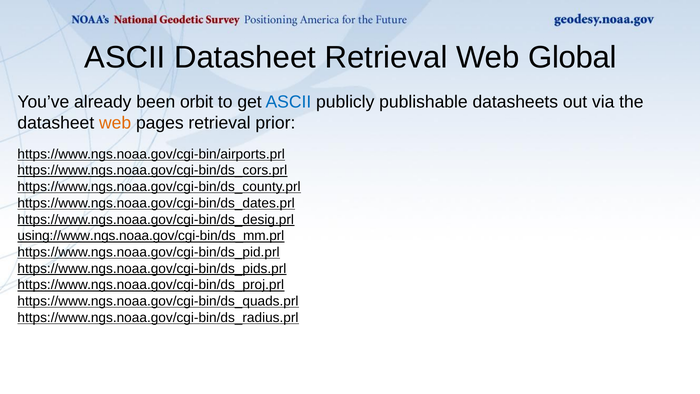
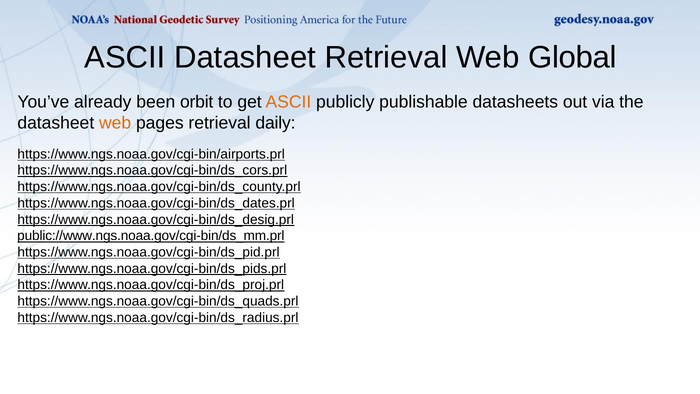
ASCII colour: blue -> orange (288, 102)
prior: prior -> daily (275, 123)
using://www.ngs.noaa.gov/cgi-bin/ds_mm.prl: using://www.ngs.noaa.gov/cgi-bin/ds_mm.prl -> public://www.ngs.noaa.gov/cgi-bin/ds_mm.prl (151, 236)
